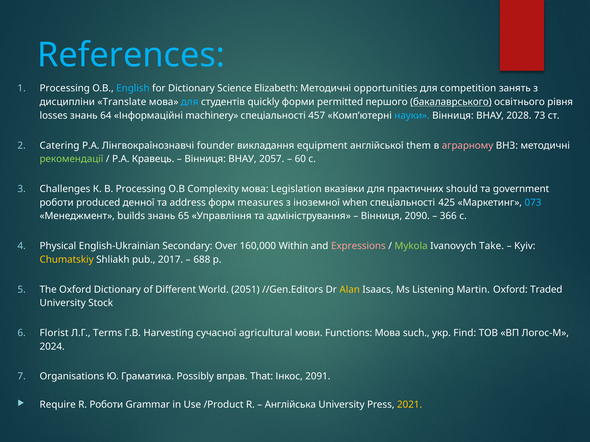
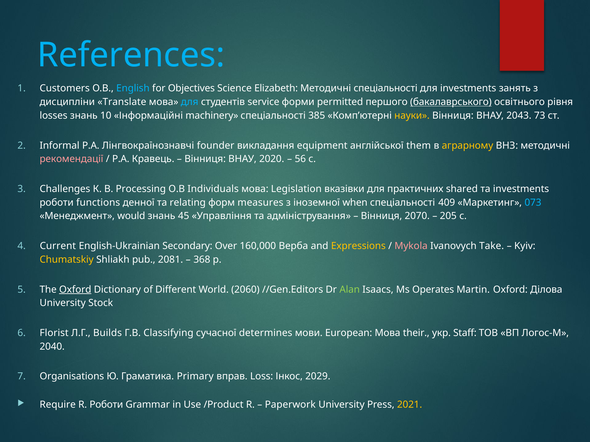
Processing: Processing -> Customers (65, 89)
for Dictionary: Dictionary -> Objectives (191, 89)
Методичні opportunities: opportunities -> спеціальності (386, 89)
для competition: competition -> investments (468, 89)
quickly: quickly -> service (263, 102)
64: 64 -> 10 (106, 116)
457: 457 -> 385 (317, 116)
науки colour: light blue -> yellow (412, 116)
2028: 2028 -> 2043 (519, 116)
Catering: Catering -> Informal (60, 146)
аграрному colour: pink -> yellow (468, 146)
рекомендації colour: light green -> pink (71, 159)
2057: 2057 -> 2020 (272, 159)
60: 60 -> 56 (300, 159)
Complexity: Complexity -> Individuals (213, 189)
should: should -> shared (462, 189)
та government: government -> investments (521, 189)
produced: produced -> functions (98, 203)
address: address -> relating (188, 203)
425: 425 -> 409 (447, 203)
builds: builds -> would (131, 216)
65: 65 -> 45 (184, 216)
2090: 2090 -> 2070 (417, 216)
366: 366 -> 205 (448, 216)
Physical: Physical -> Current (58, 246)
Within: Within -> Верба (293, 246)
Expressions colour: pink -> yellow (358, 246)
Mykola colour: light green -> pink (411, 246)
2017: 2017 -> 2081 (171, 260)
688: 688 -> 368 (202, 260)
Oxford underline: none -> present (75, 290)
2051: 2051 -> 2060 (245, 290)
Alan colour: yellow -> light green (350, 290)
Listening: Listening -> Operates (433, 290)
Traded: Traded -> Ділова (546, 290)
Terms: Terms -> Builds (108, 333)
Harvesting: Harvesting -> Classifying (168, 333)
agricultural: agricultural -> determines (266, 333)
Functions: Functions -> European (349, 333)
such: such -> their (416, 333)
Find: Find -> Staff (465, 333)
2024: 2024 -> 2040 (52, 347)
Possibly: Possibly -> Primary (195, 377)
That: That -> Loss (262, 377)
2091: 2091 -> 2029 (318, 377)
Англійська: Англійська -> Paperwork (290, 405)
